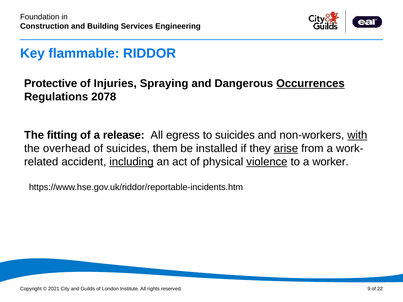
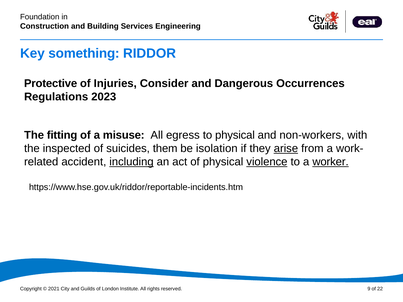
flammable: flammable -> something (84, 53)
Spraying: Spraying -> Consider (164, 84)
Occurrences underline: present -> none (310, 84)
2078: 2078 -> 2023 (104, 97)
release: release -> misuse (124, 135)
to suicides: suicides -> physical (235, 135)
with underline: present -> none (357, 135)
overhead: overhead -> inspected (67, 149)
installed: installed -> isolation (217, 149)
worker underline: none -> present (331, 162)
